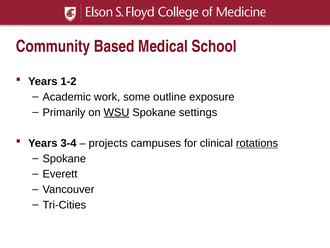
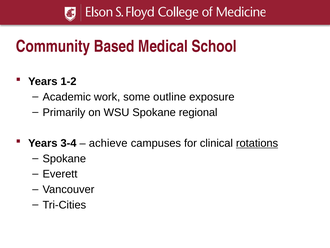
WSU underline: present -> none (117, 112)
settings: settings -> regional (198, 112)
projects: projects -> achieve (108, 143)
